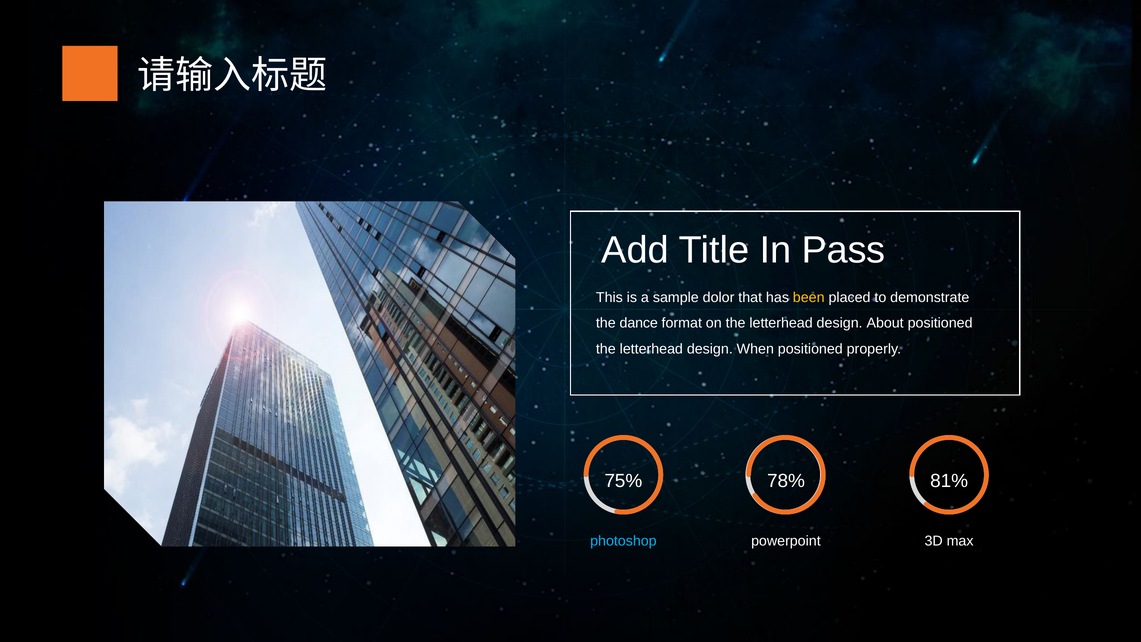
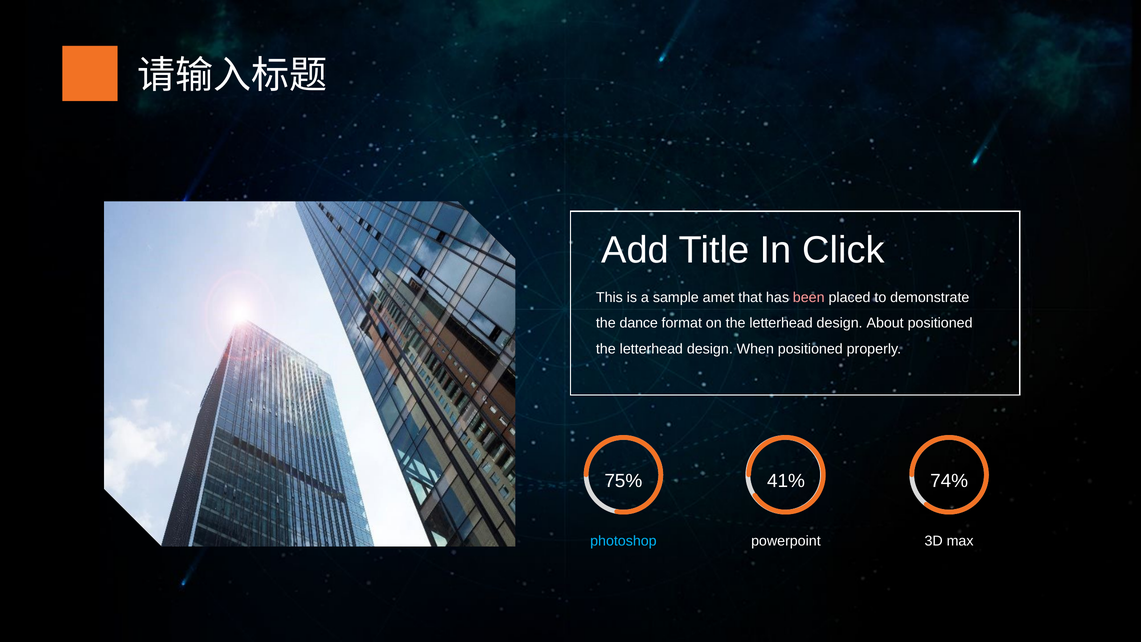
Pass: Pass -> Click (843, 250)
dolor: dolor -> amet (719, 298)
been colour: yellow -> pink (809, 298)
78%: 78% -> 41% (786, 481)
81%: 81% -> 74% (949, 481)
